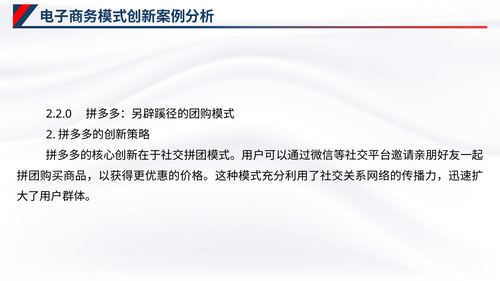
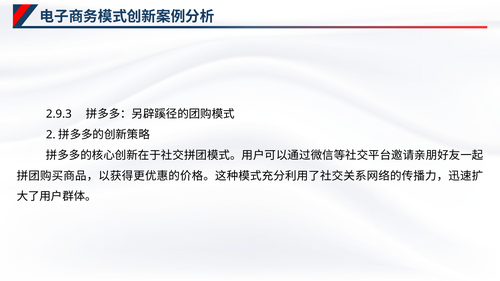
2.2.0: 2.2.0 -> 2.9.3 (59, 114)
